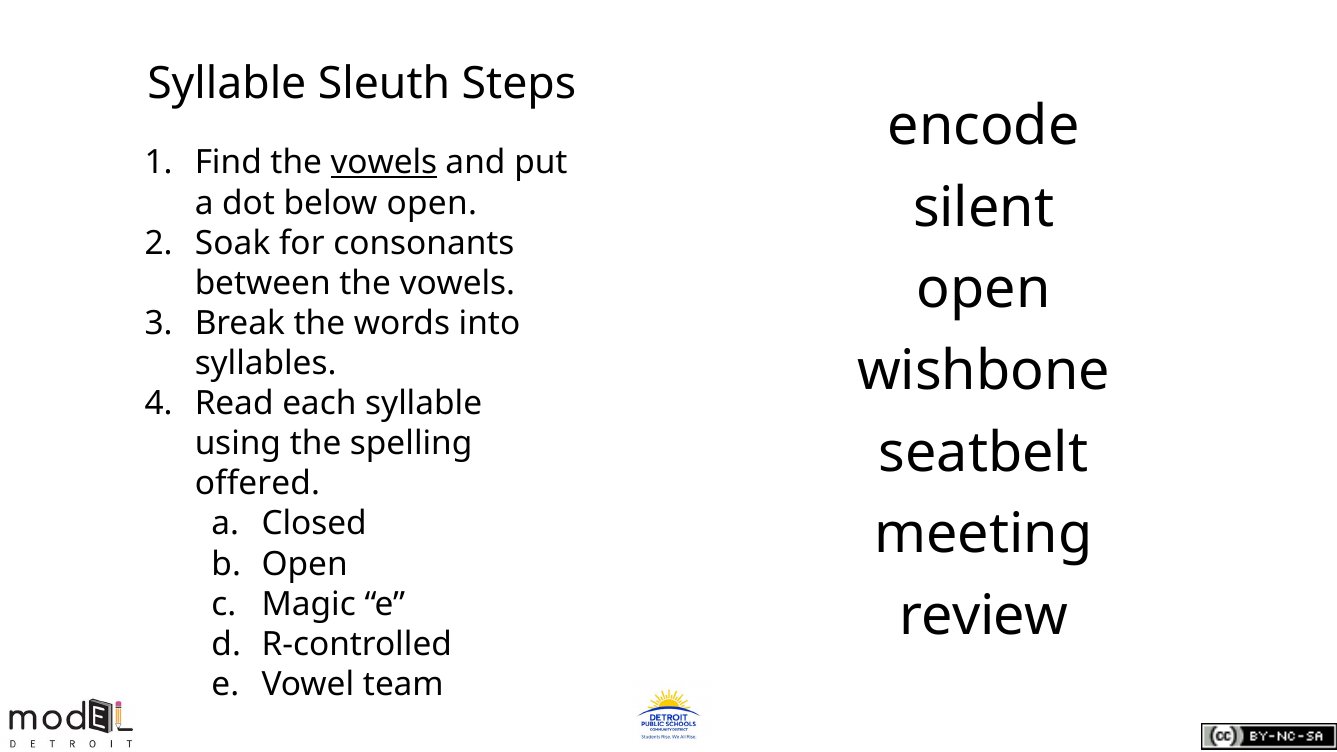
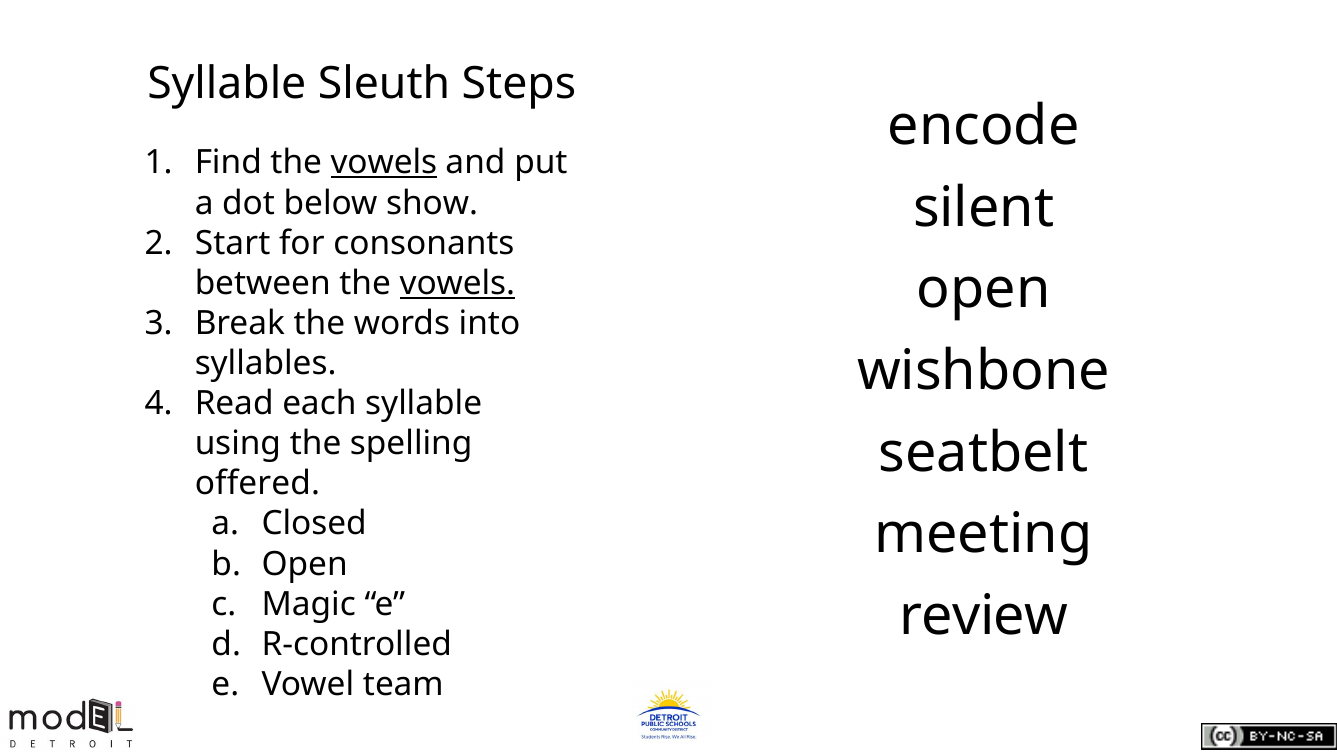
below open: open -> show (432, 203)
Soak: Soak -> Start (233, 243)
vowels underline: none -> present (457, 283)
